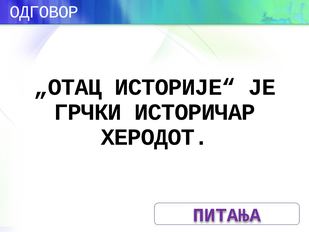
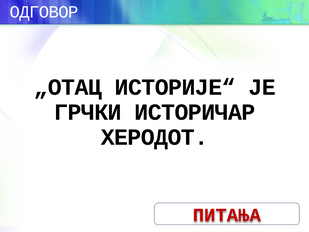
ПИТАЊА colour: purple -> red (227, 215)
